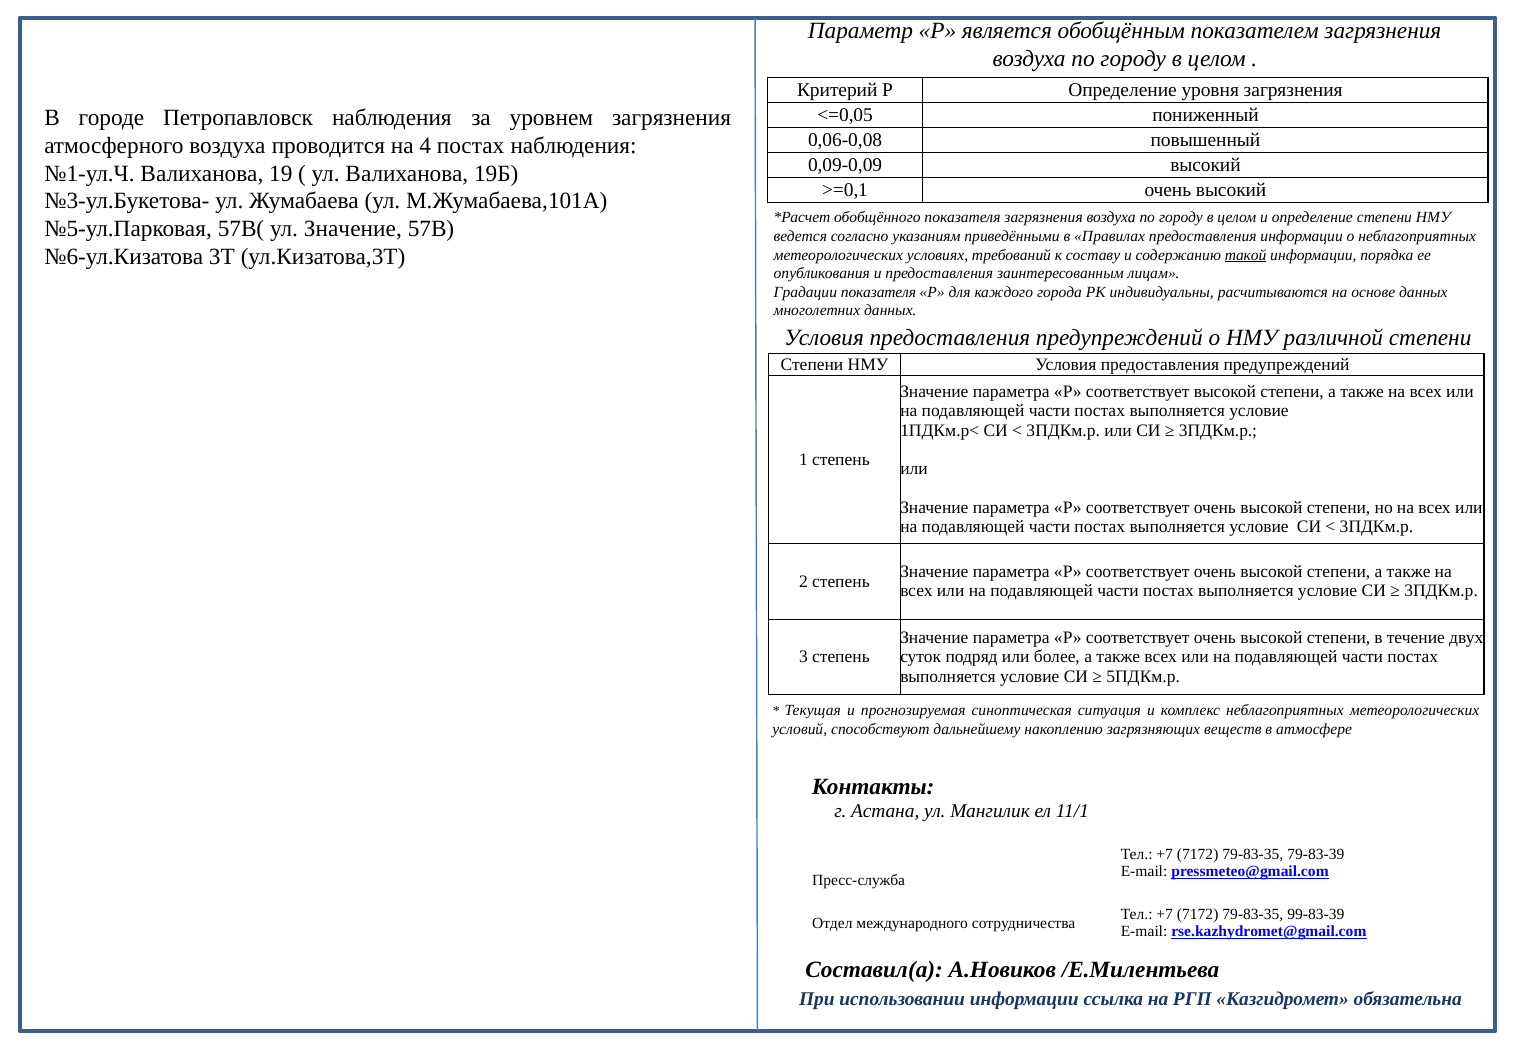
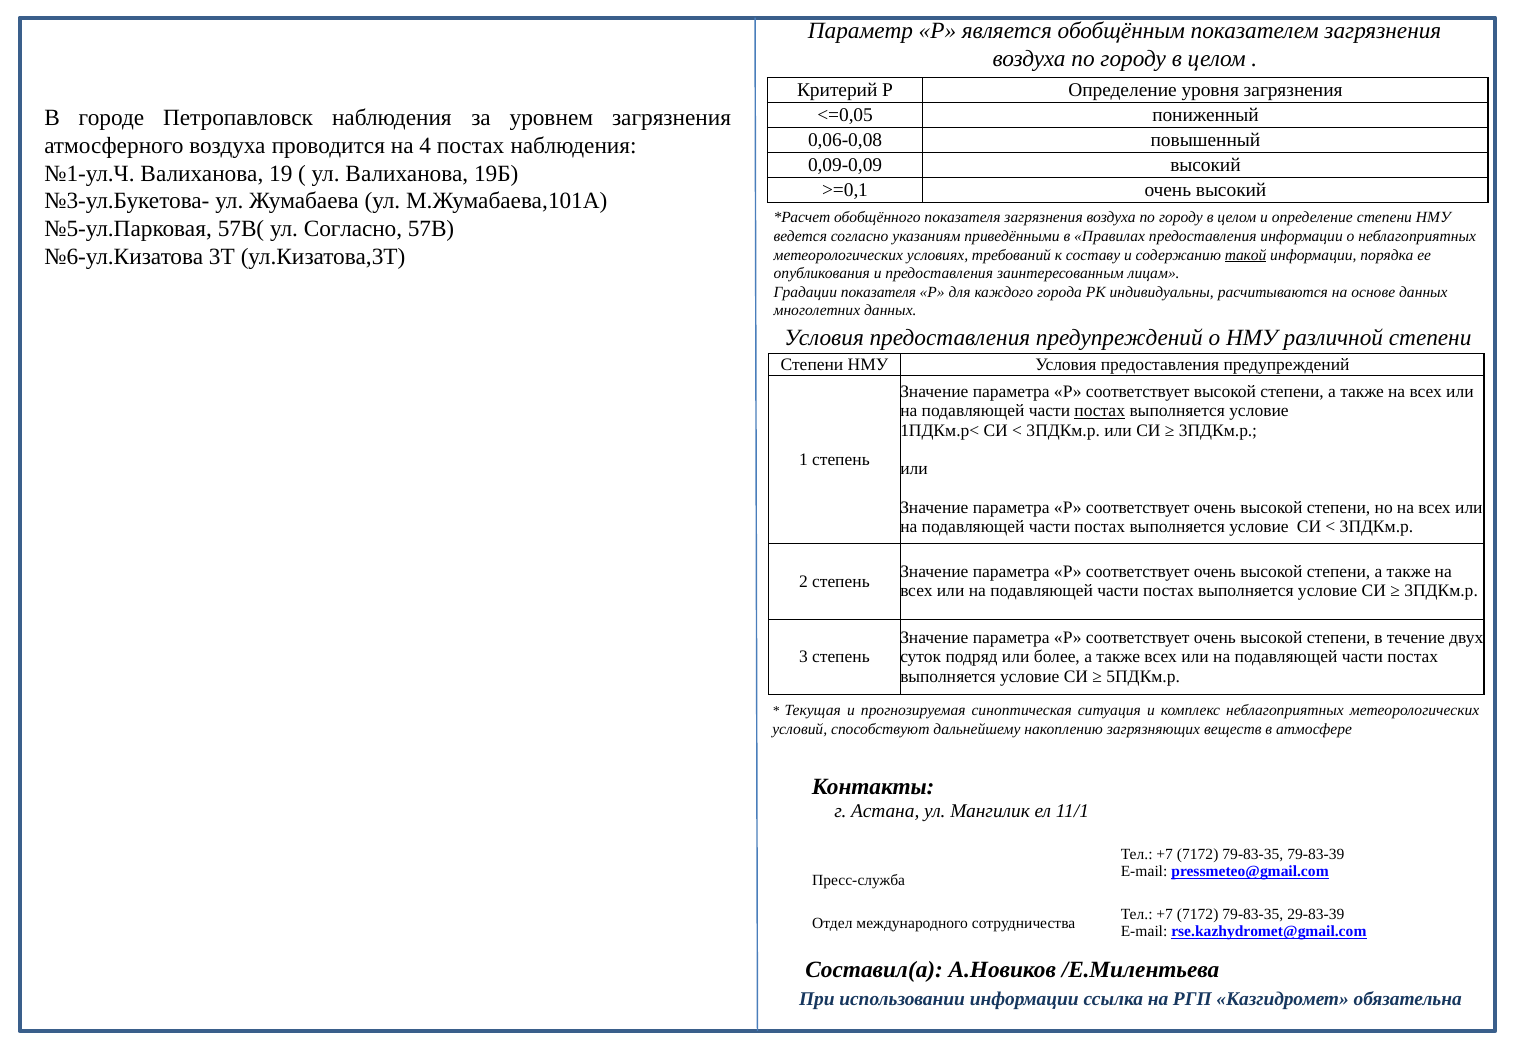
ул Значение: Значение -> Согласно (353, 229)
постах underline: none -> present (1100, 411)
99-83-39: 99-83-39 -> 29-83-39 (1316, 914)
